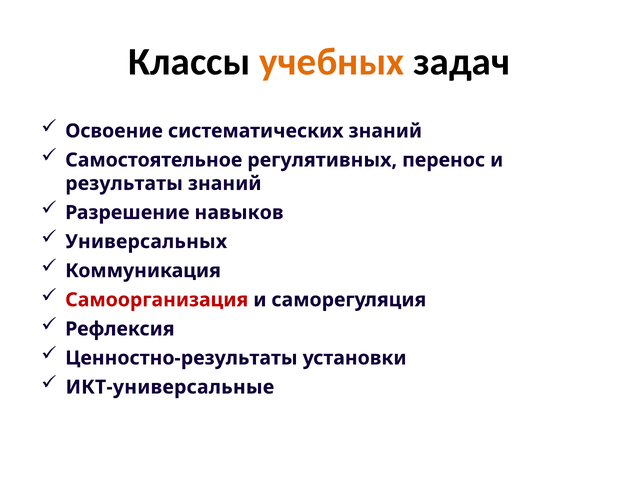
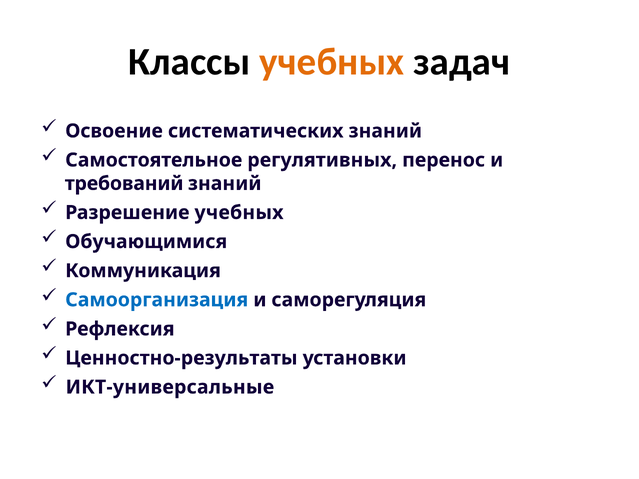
результаты: результаты -> требований (124, 184)
Разрешение навыков: навыков -> учебных (239, 213)
Универсальных: Универсальных -> Обучающимися (146, 242)
Самоорганизация colour: red -> blue (157, 300)
